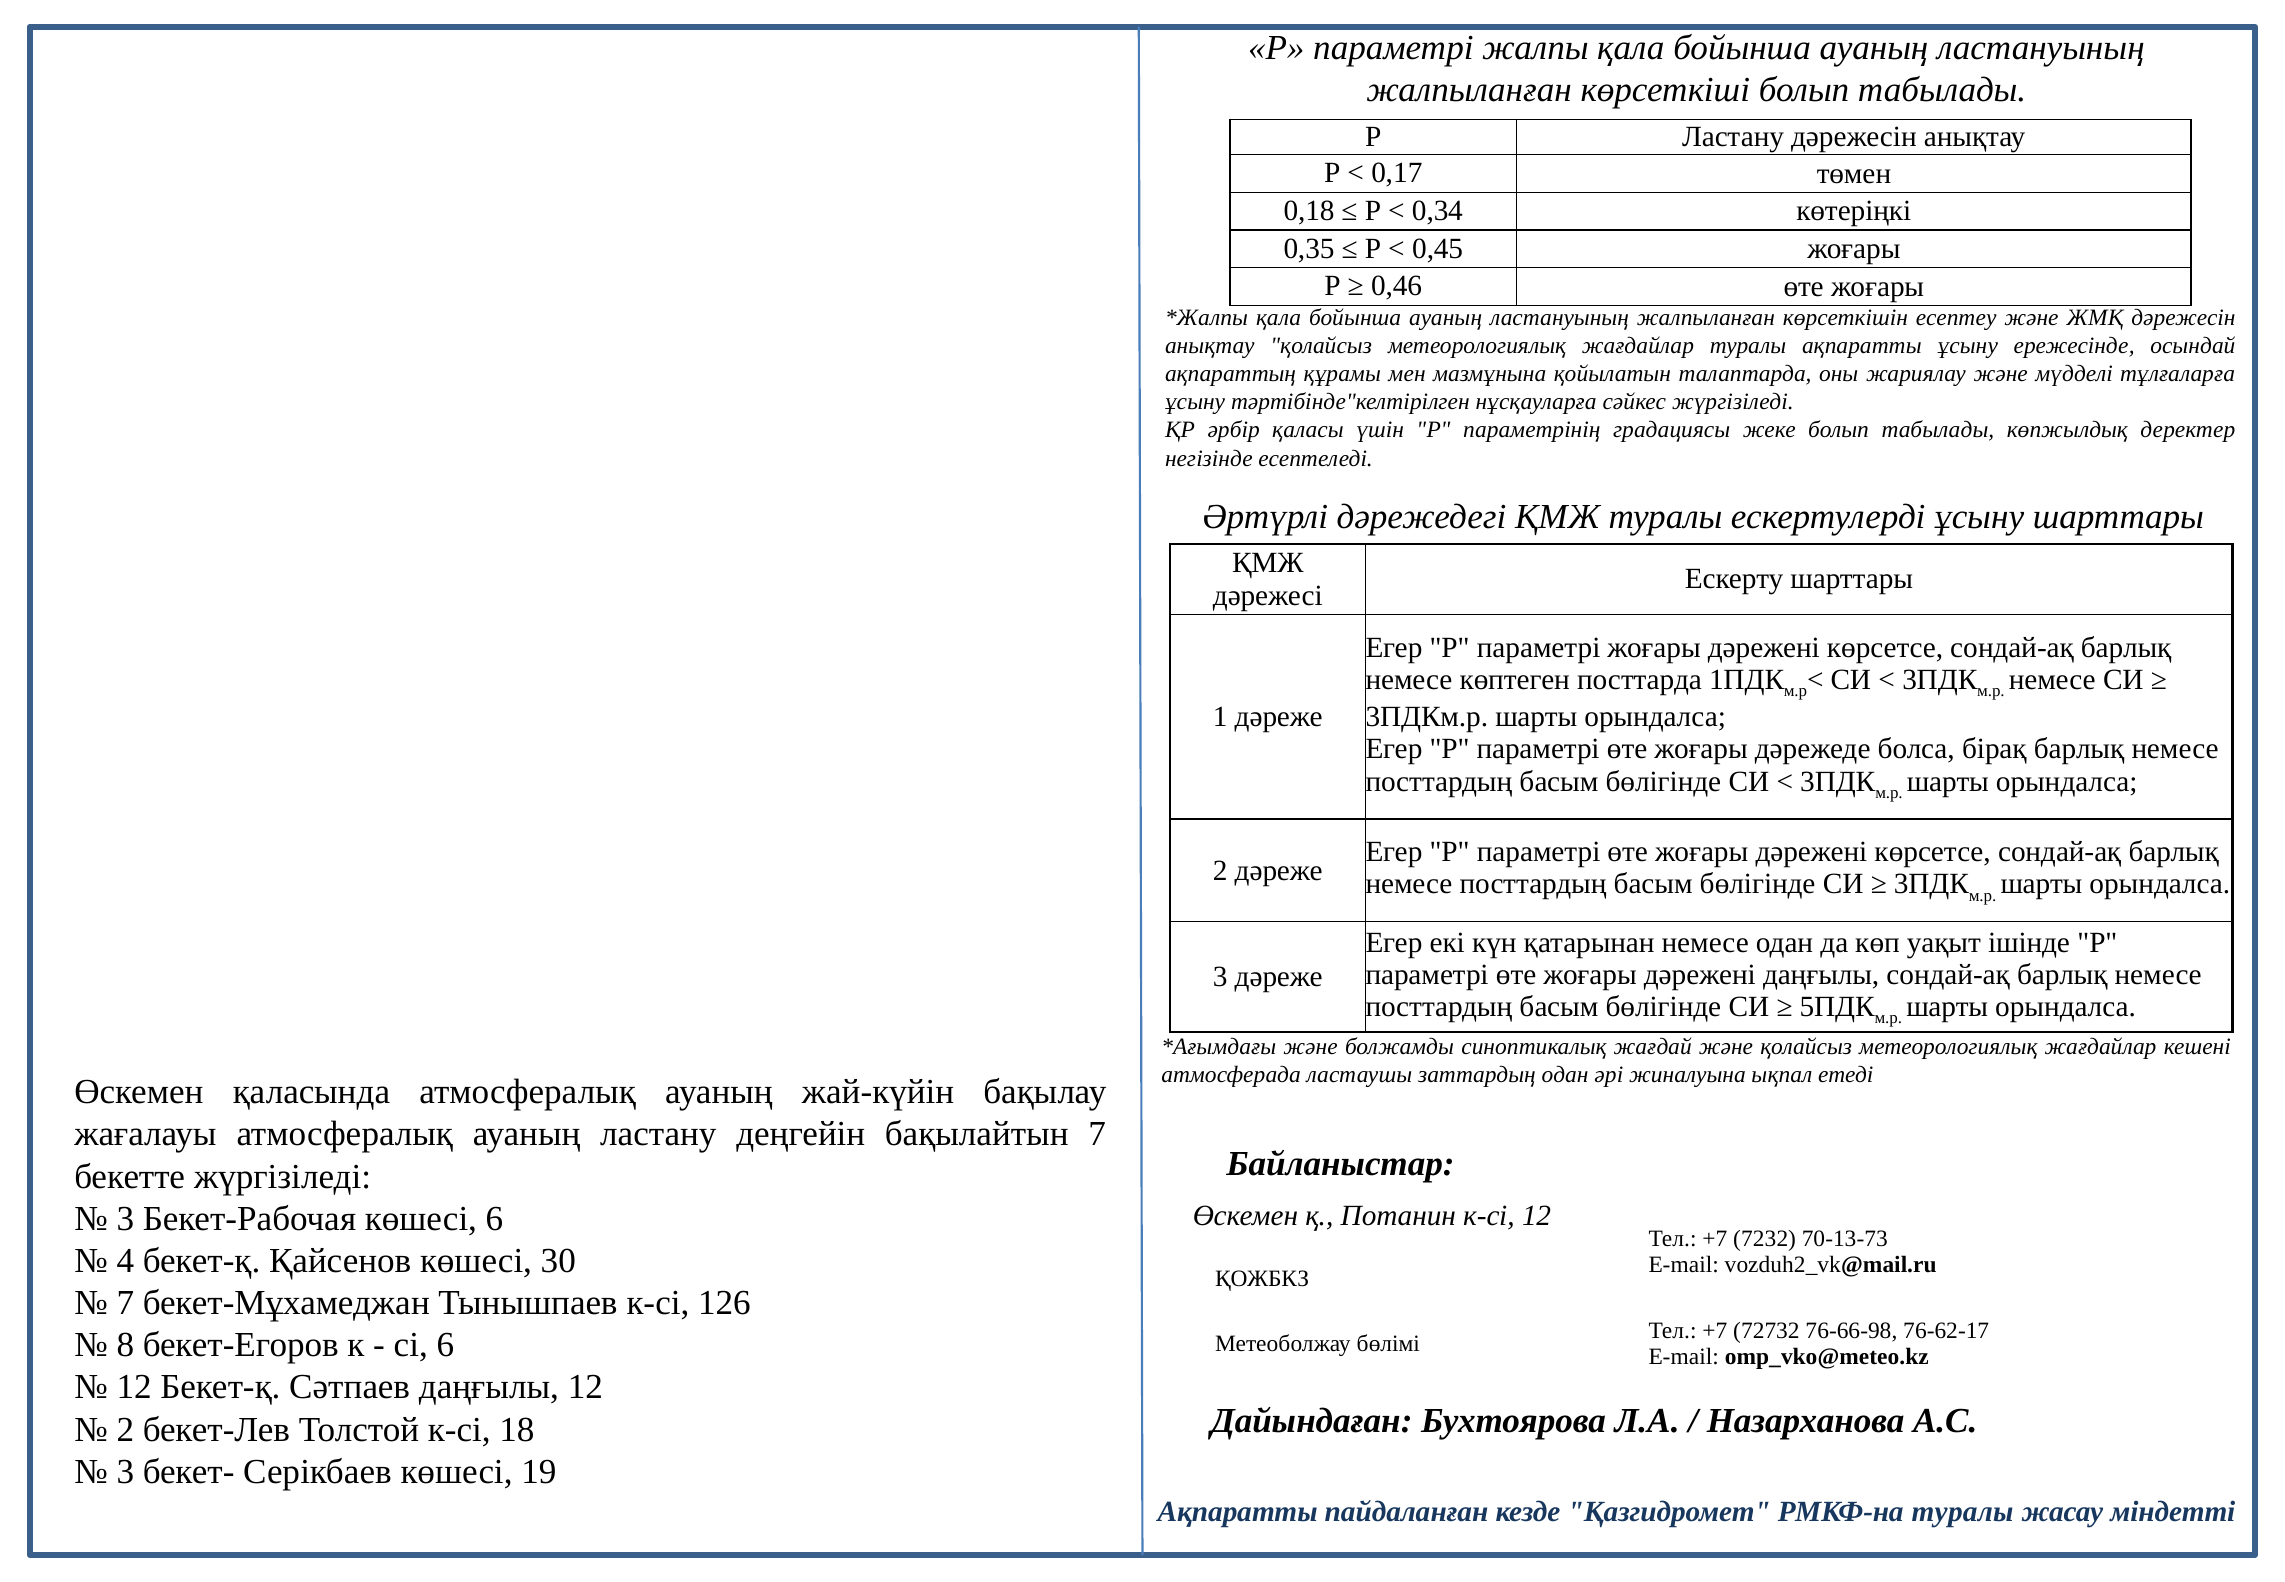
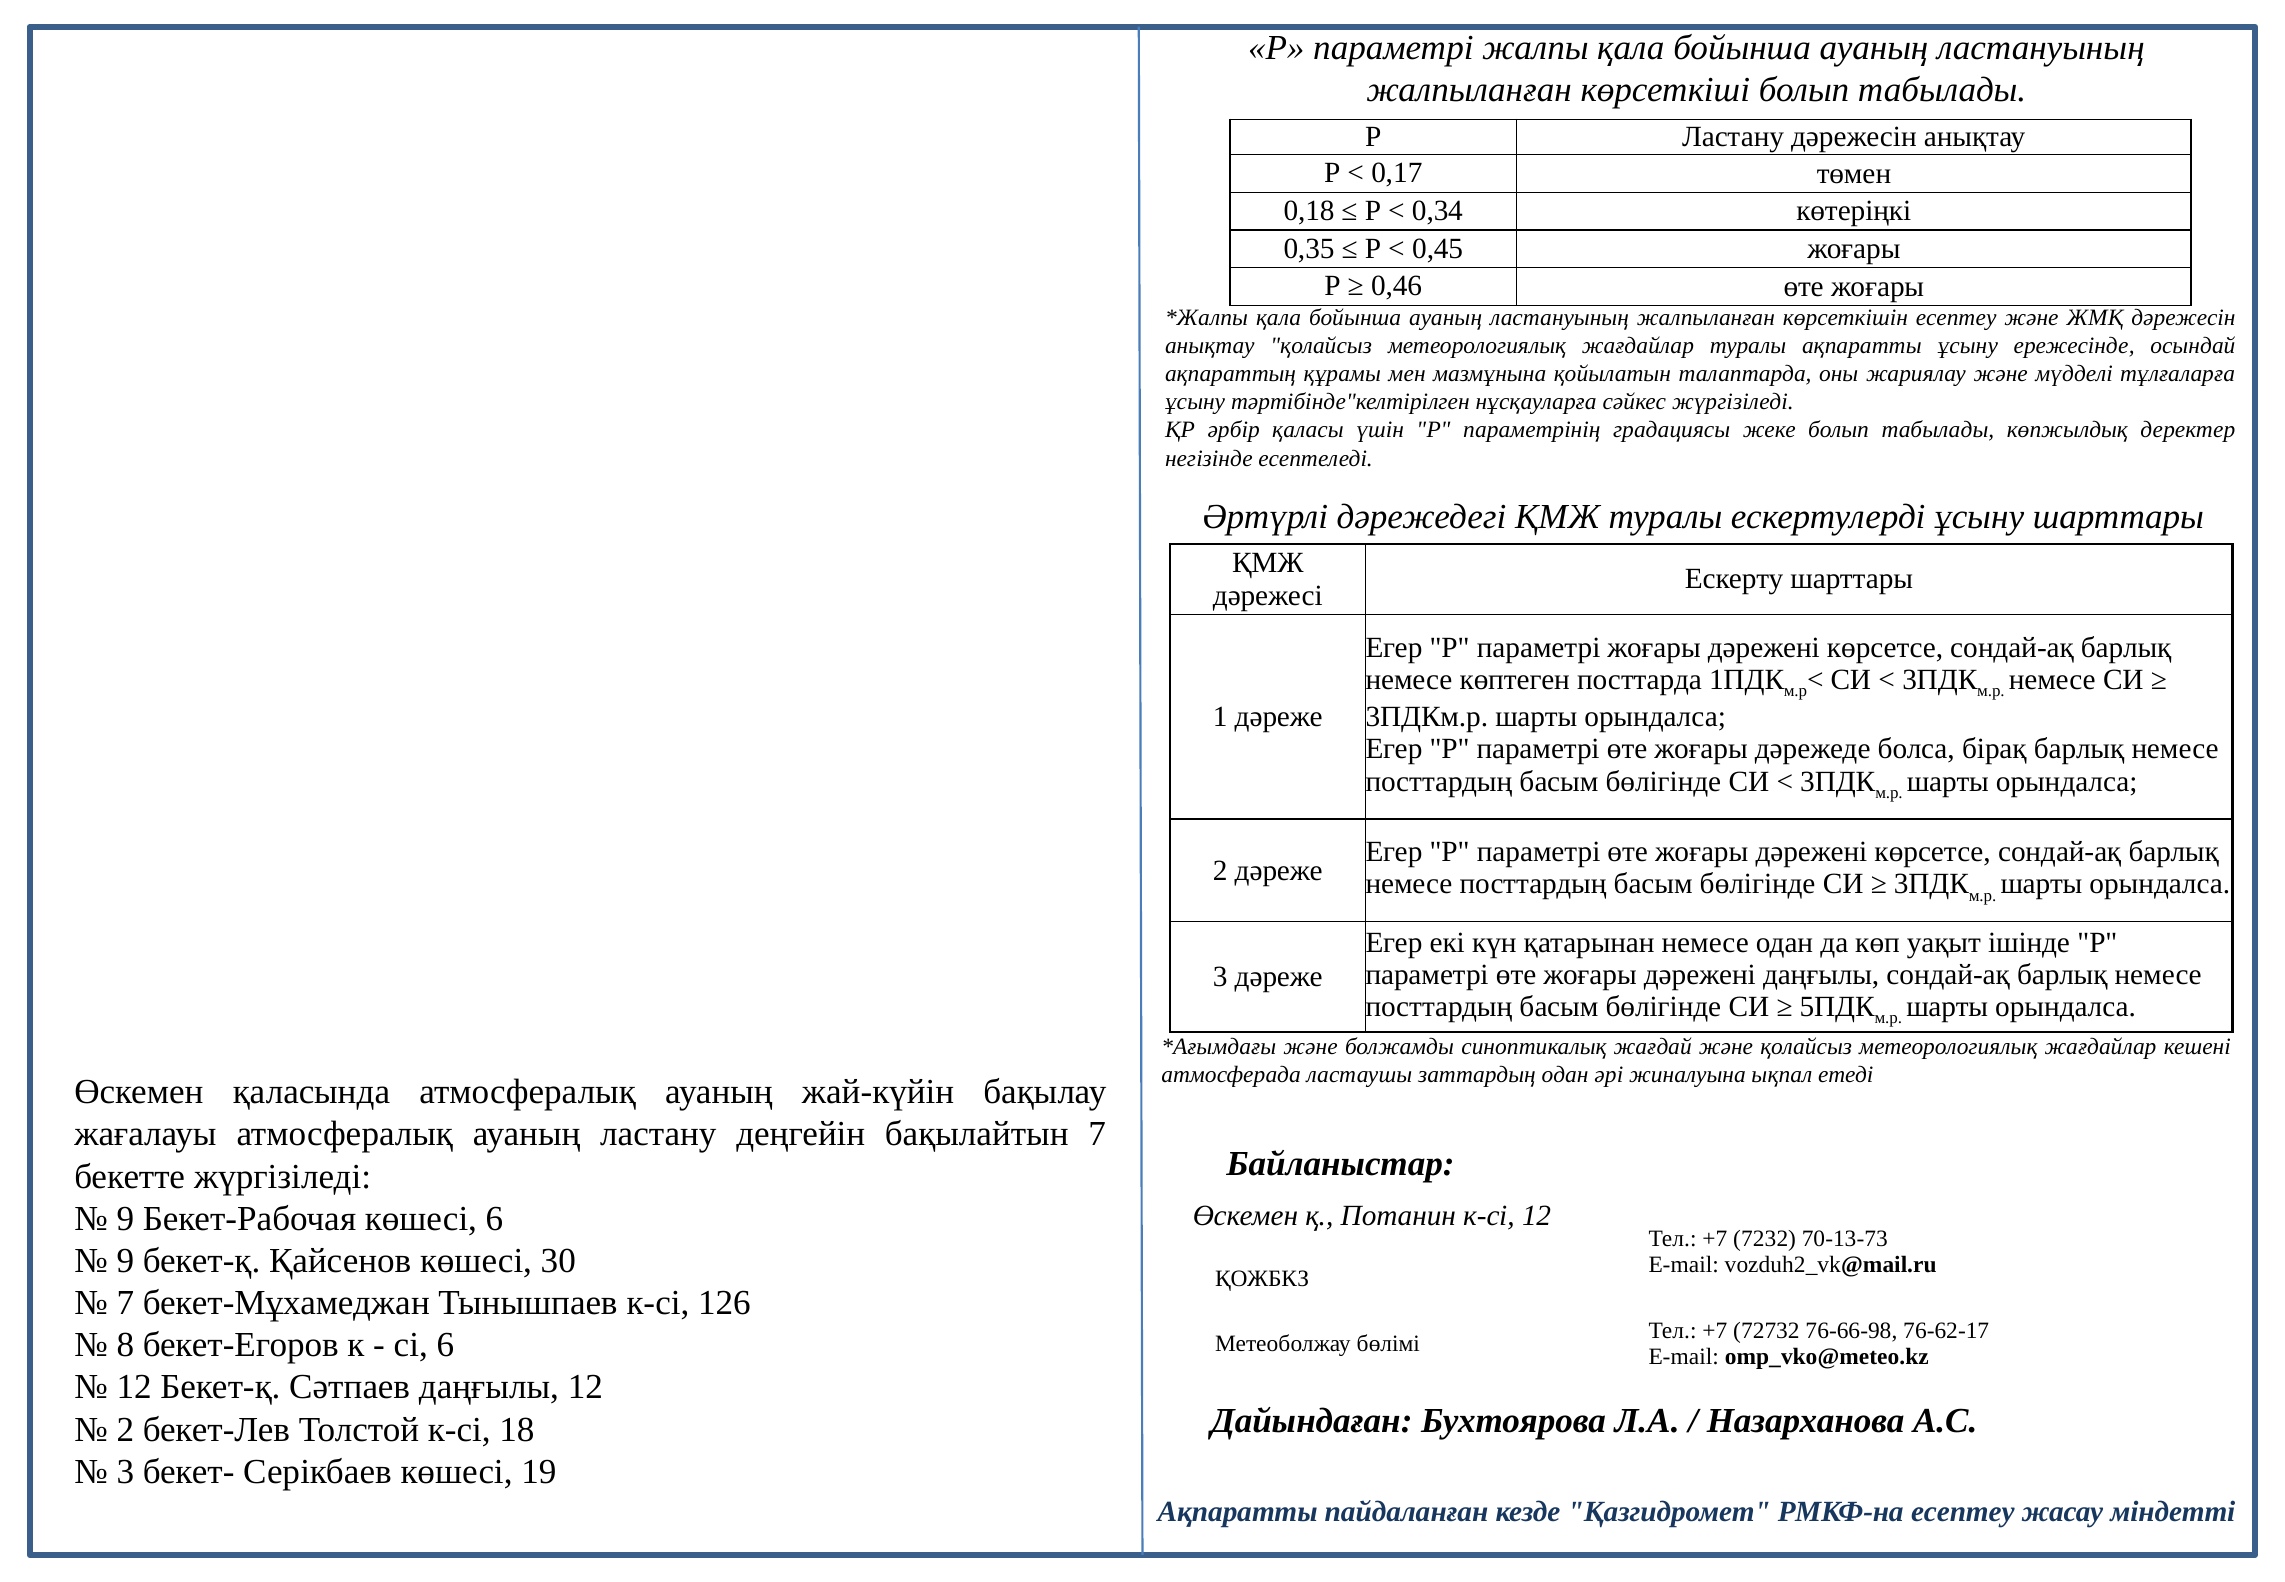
3: 3 -> 9 (125, 1219)
4: 4 -> 9 (125, 1261)
РМКФ-на туралы: туралы -> есептеу (1963, 1512)
